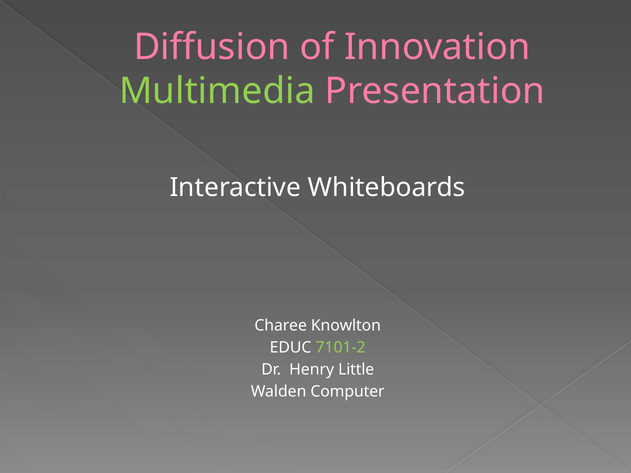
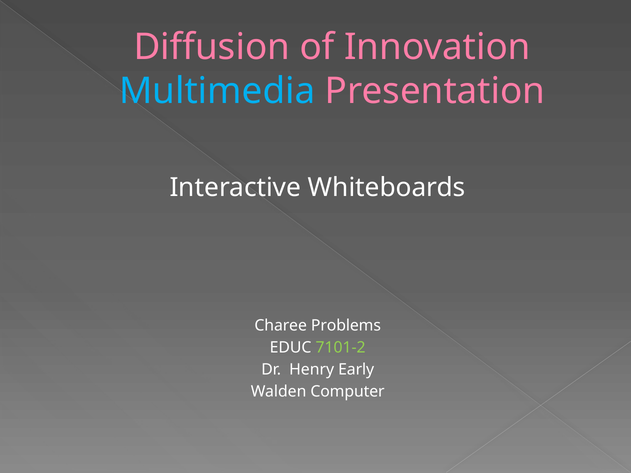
Multimedia colour: light green -> light blue (217, 91)
Knowlton: Knowlton -> Problems (346, 326)
Little: Little -> Early (356, 370)
